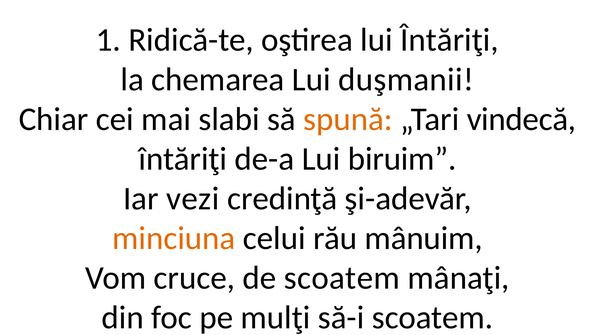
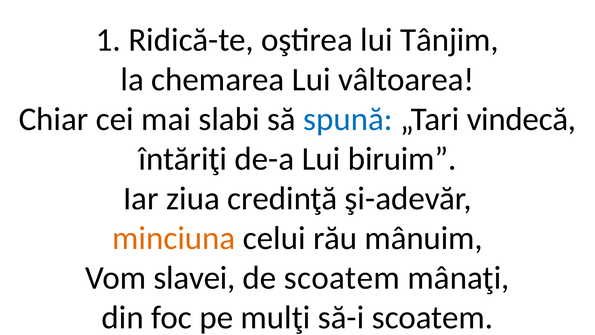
lui Întăriţi: Întăriţi -> Tânjim (449, 40)
duşmanii: duşmanii -> vâltoarea (406, 79)
spună colour: orange -> blue (348, 119)
vezi: vezi -> ziua (193, 198)
cruce: cruce -> slavei (195, 278)
